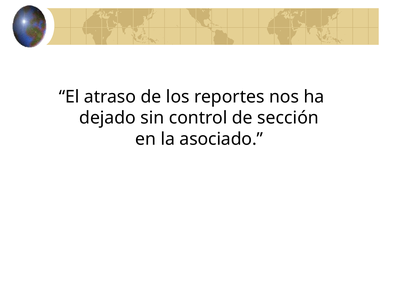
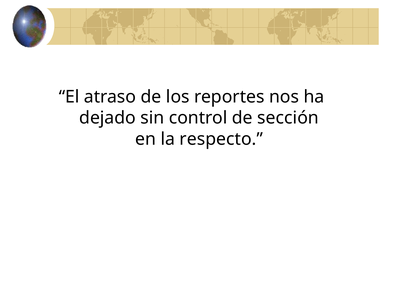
asociado: asociado -> respecto (221, 139)
